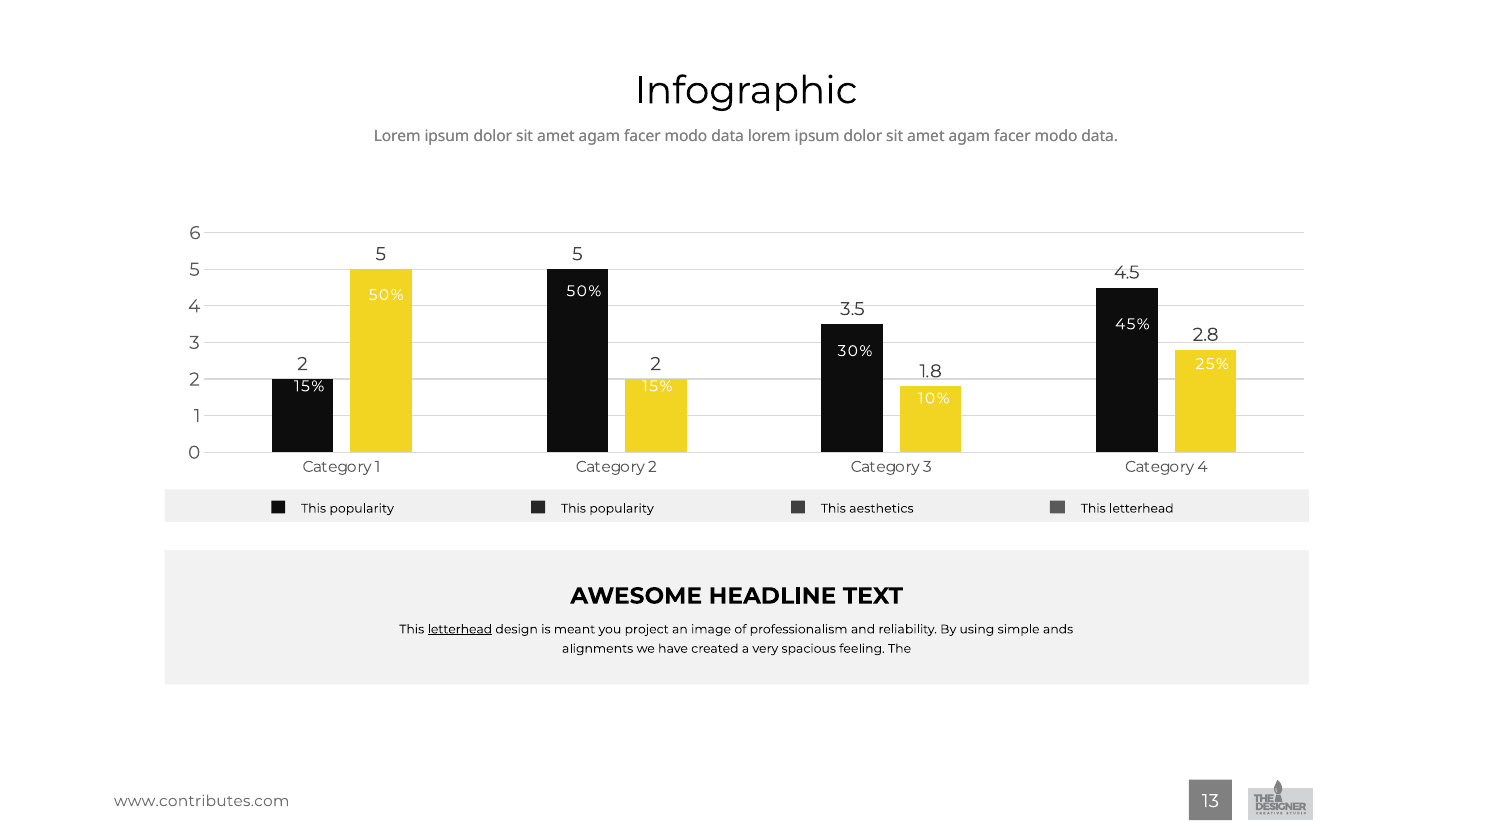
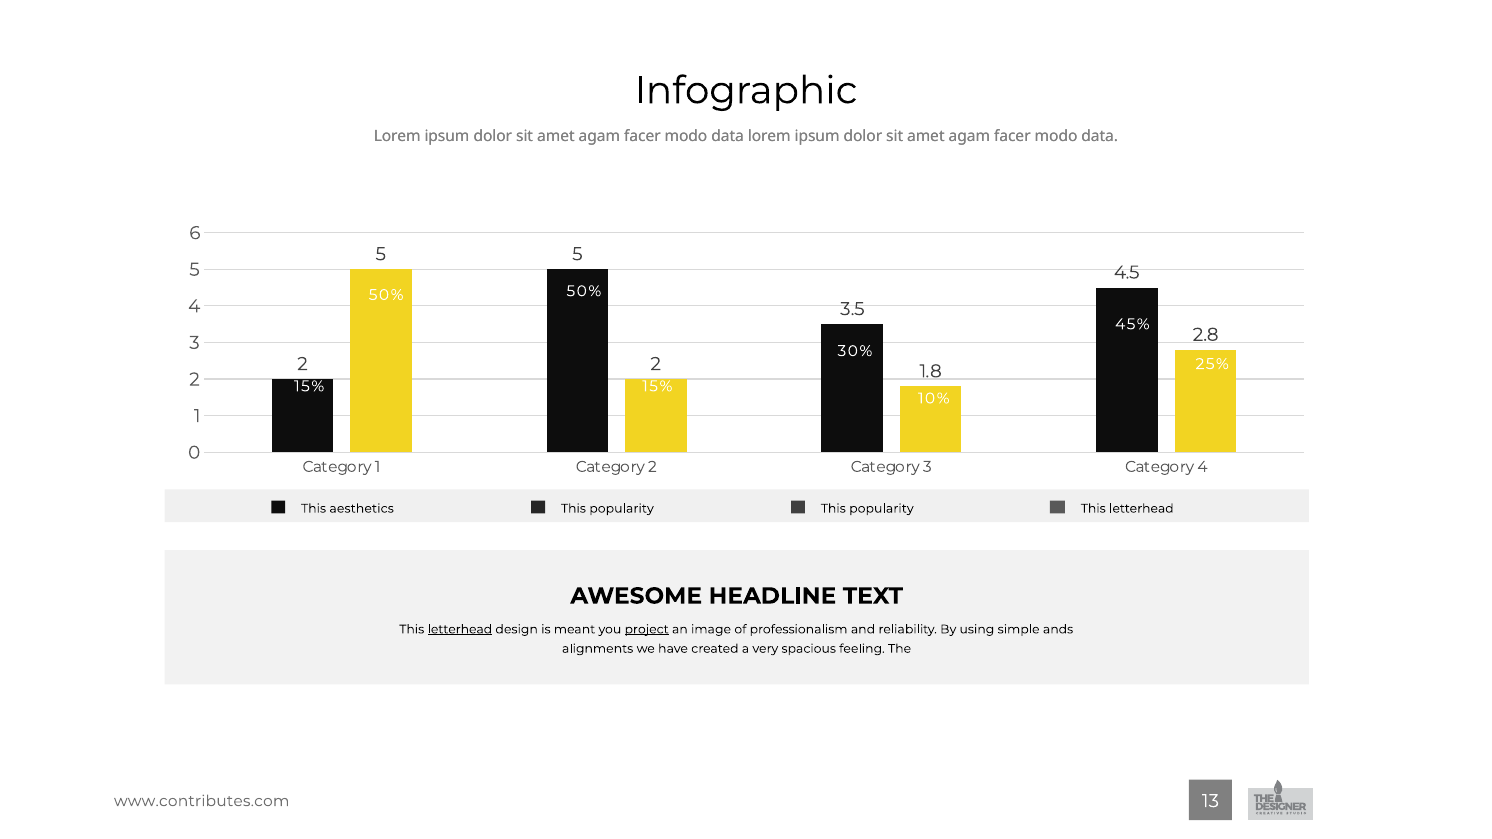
popularity: popularity -> aesthetics (362, 509)
aesthetics: aesthetics -> popularity (881, 509)
project underline: none -> present (647, 629)
